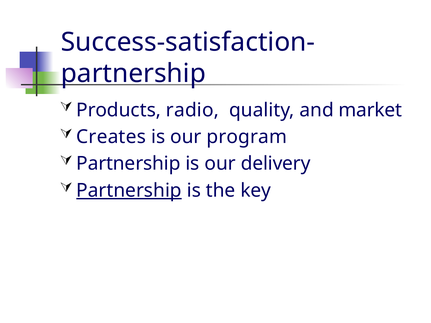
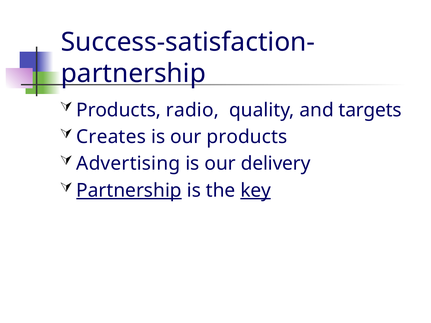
market: market -> targets (370, 110)
our program: program -> products (247, 137)
Partnership: Partnership -> Advertising (128, 164)
key underline: none -> present (256, 191)
